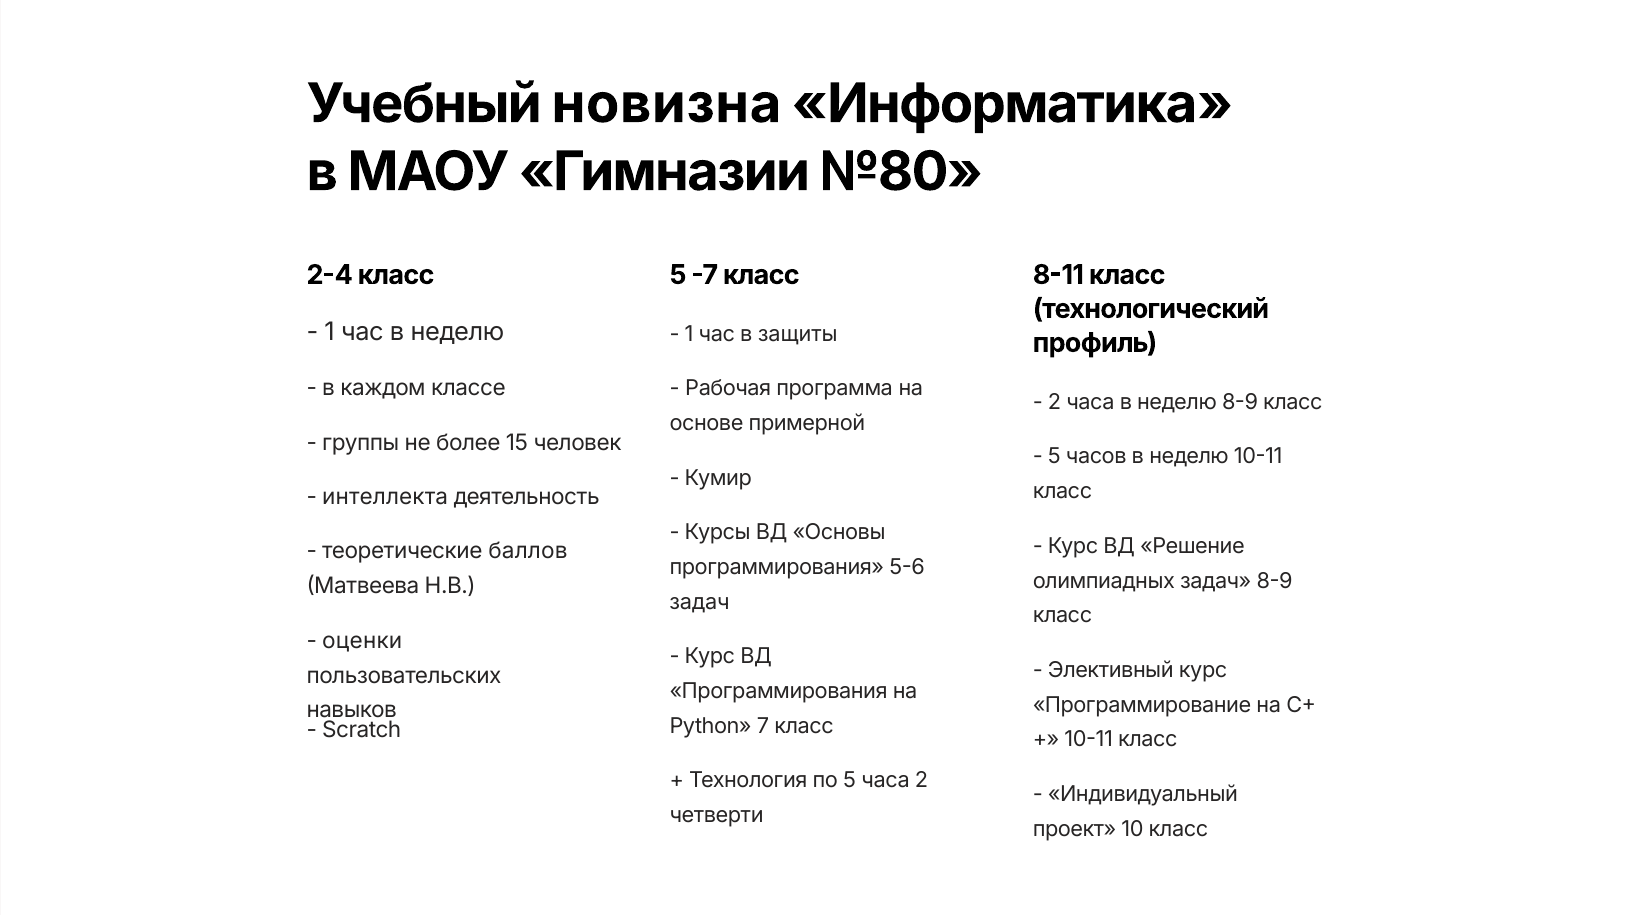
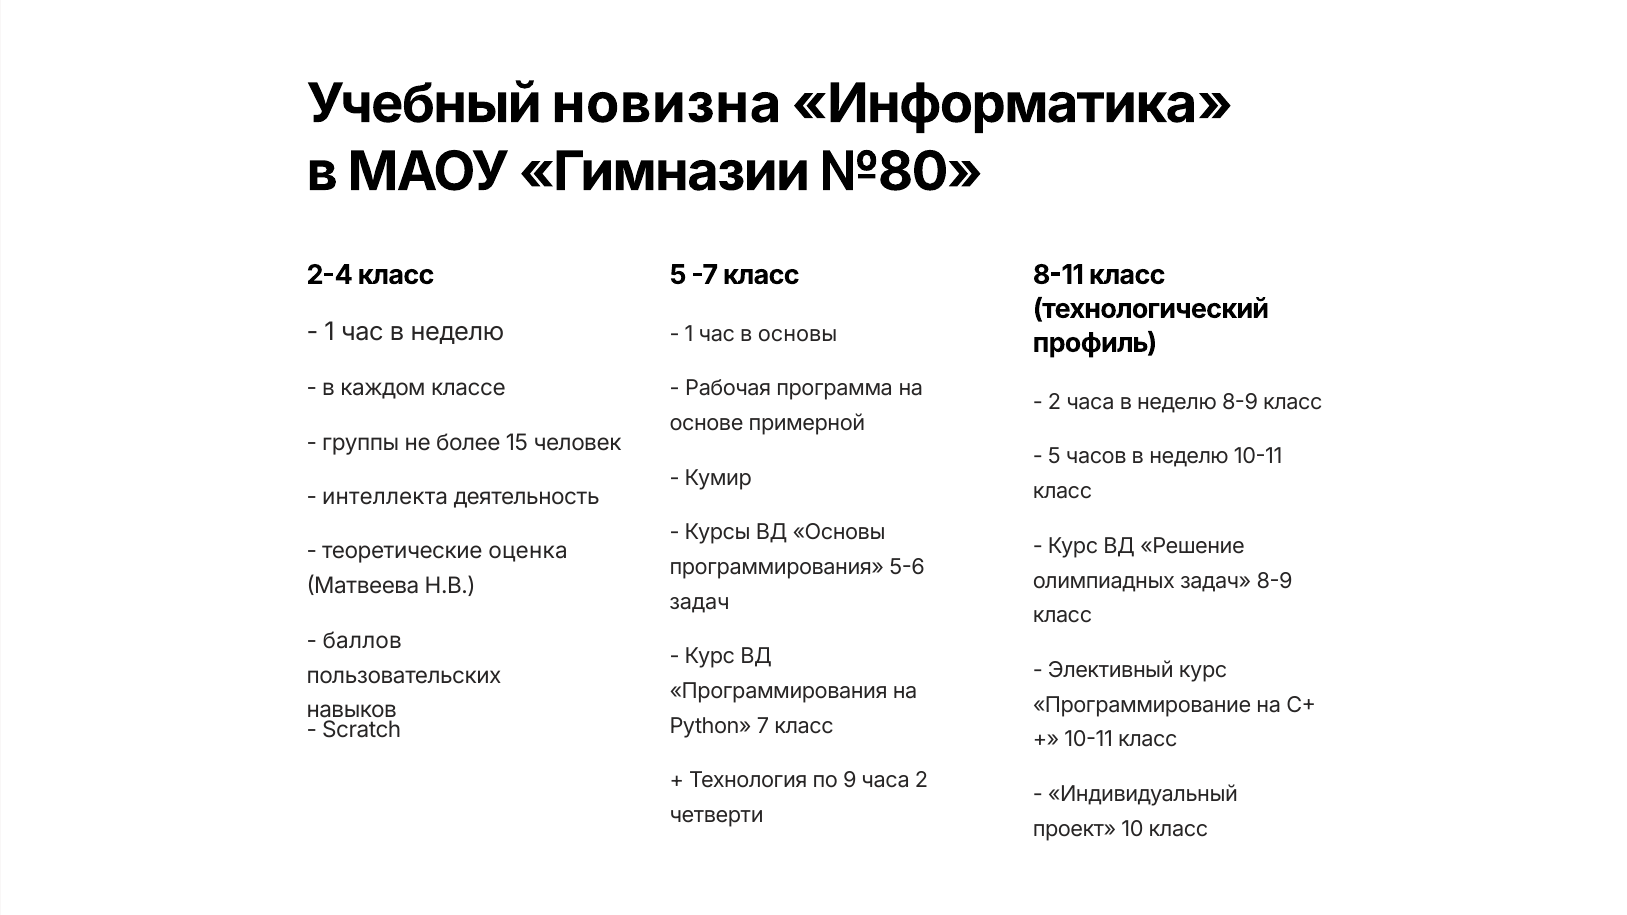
в защиты: защиты -> основы (798, 334)
баллов: баллов -> оценка (528, 552)
оценки: оценки -> баллов (362, 641)
по 5: 5 -> 9 (850, 781)
